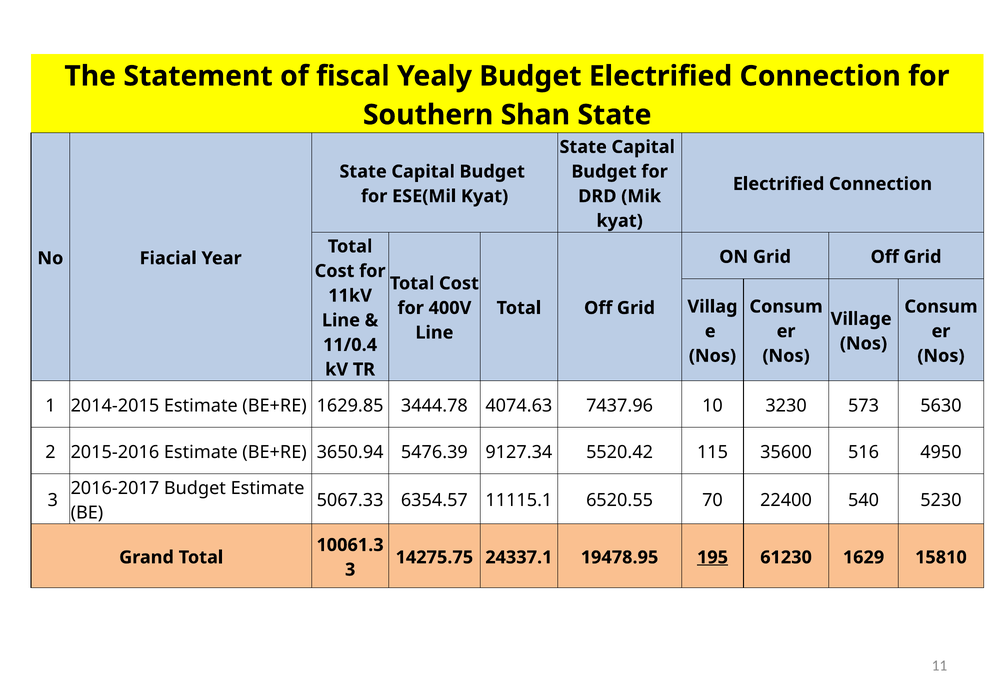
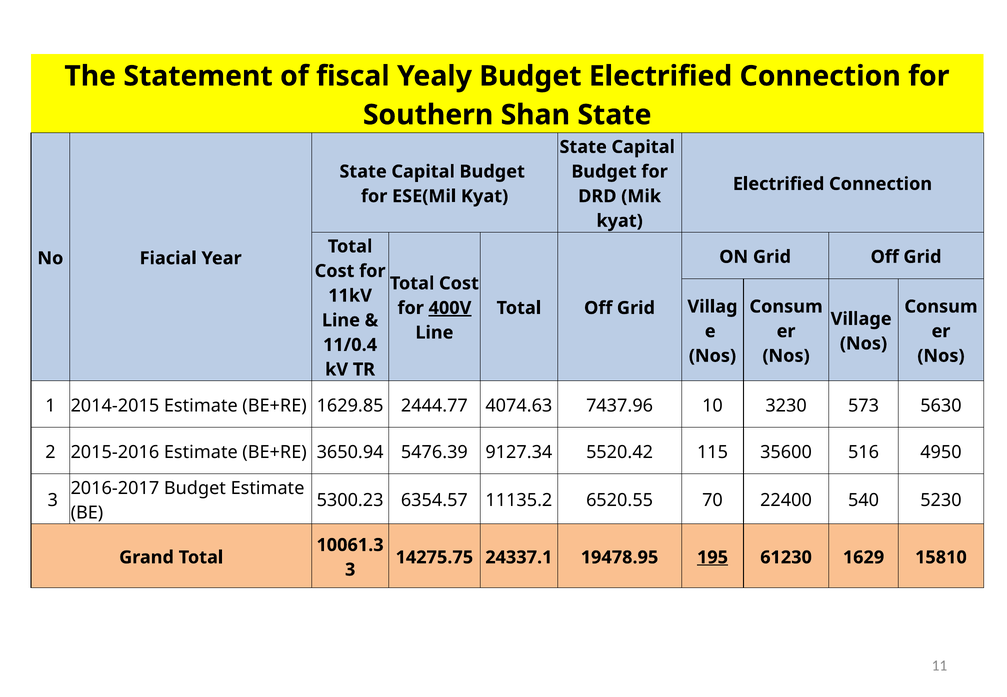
400V underline: none -> present (450, 308)
3444.78: 3444.78 -> 2444.77 (434, 406)
5067.33: 5067.33 -> 5300.23 (350, 500)
11115.1: 11115.1 -> 11135.2 (519, 500)
